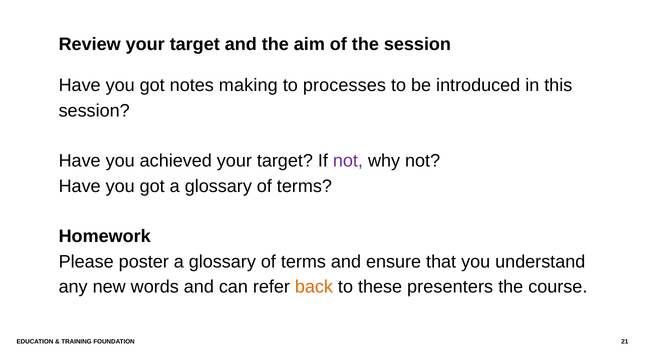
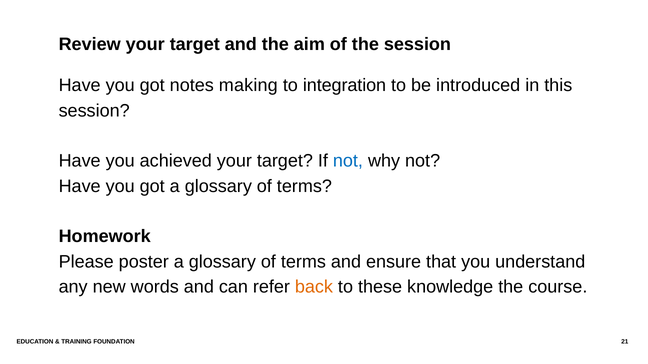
processes: processes -> integration (345, 86)
not colour: purple -> blue (348, 161)
presenters: presenters -> knowledge (450, 287)
